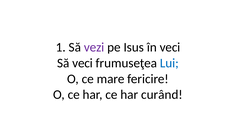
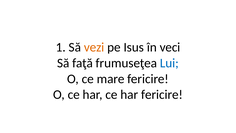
vezi colour: purple -> orange (94, 47)
Să veci: veci -> faţă (83, 63)
har curând: curând -> fericire (162, 94)
